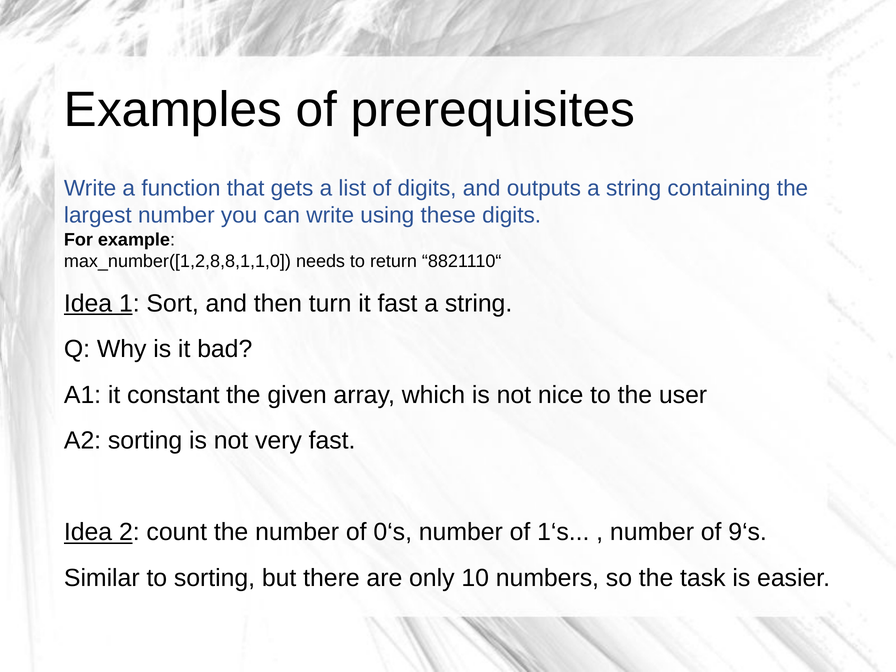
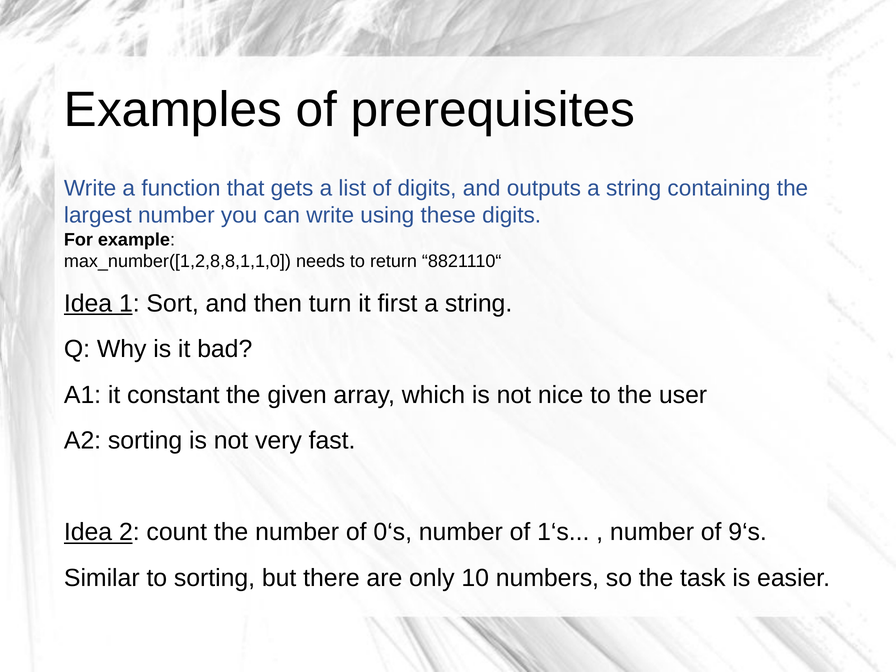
it fast: fast -> first (397, 303)
